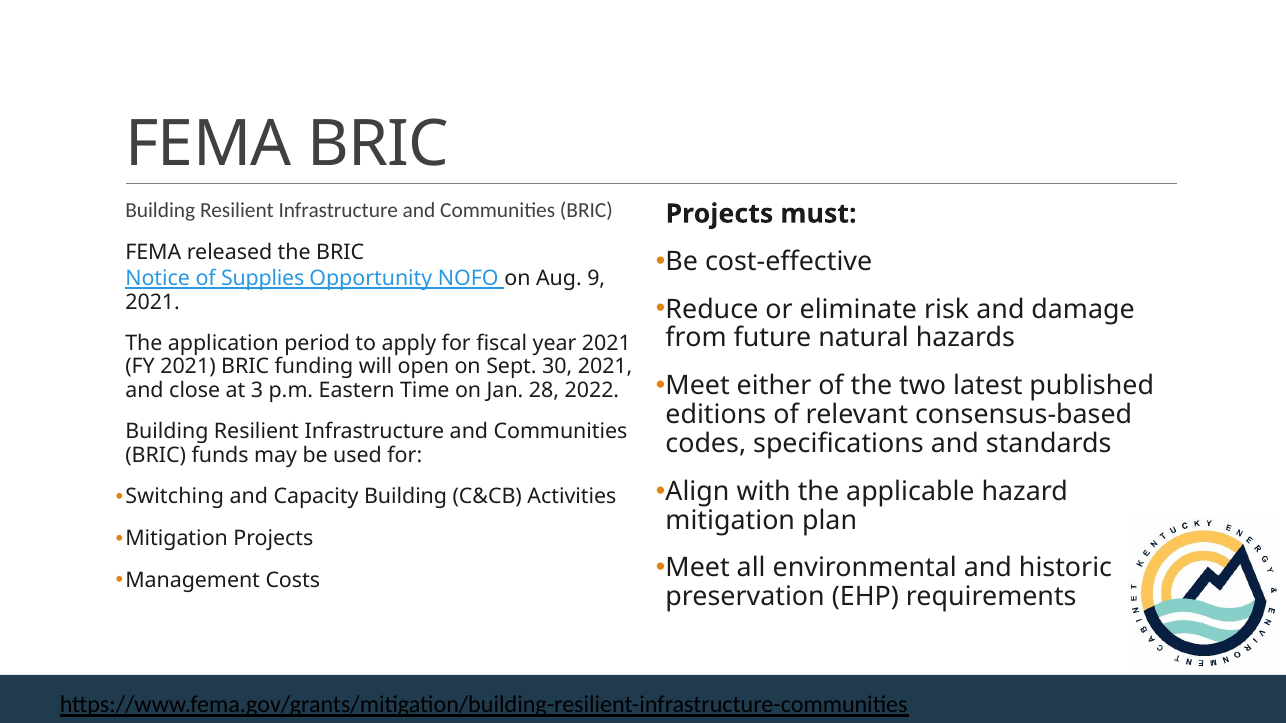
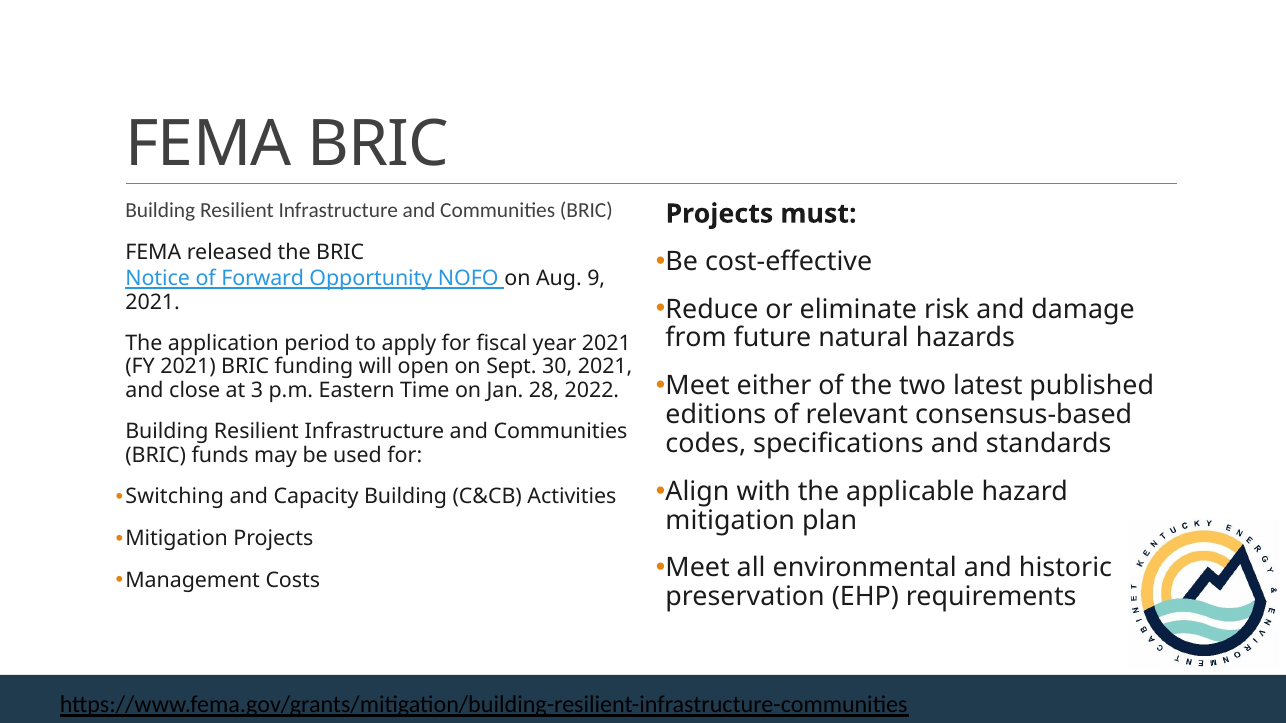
Supplies: Supplies -> Forward (263, 278)
